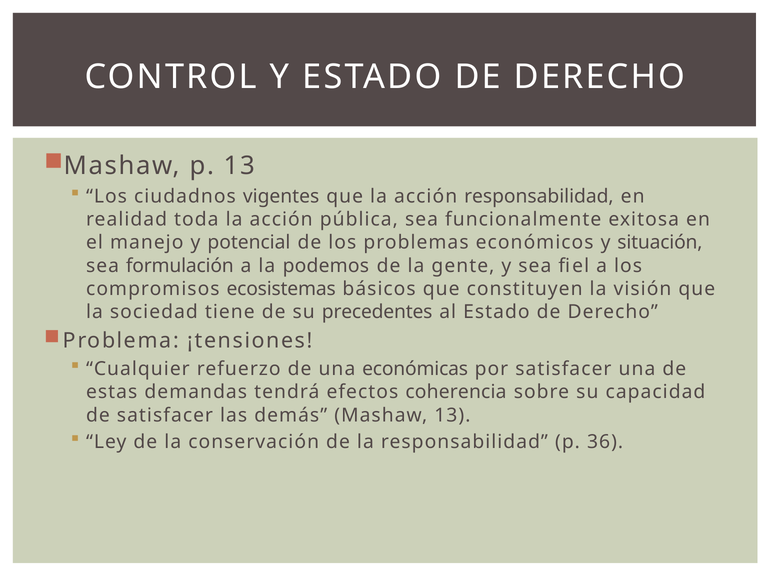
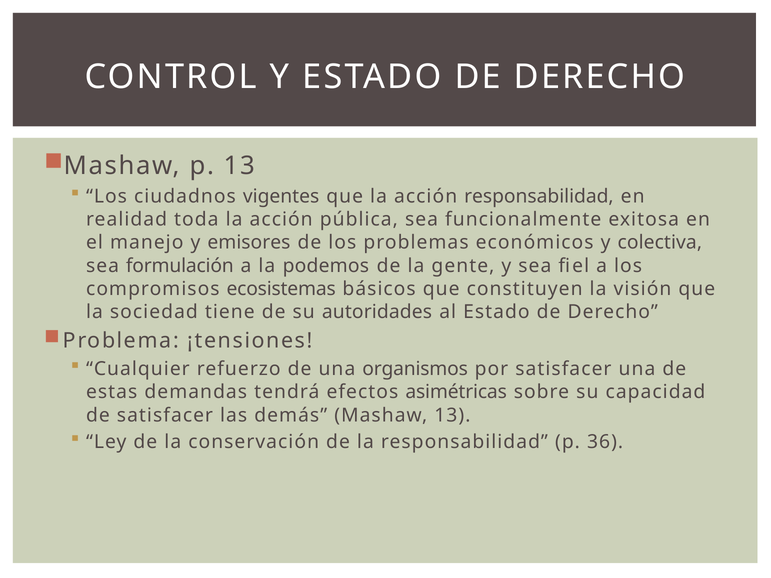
potencial: potencial -> emisores (249, 243)
situación: situación -> colectiva (660, 243)
precedentes: precedentes -> autoridades (377, 312)
económicas: económicas -> organismos (415, 369)
coherencia: coherencia -> asimétricas (456, 392)
